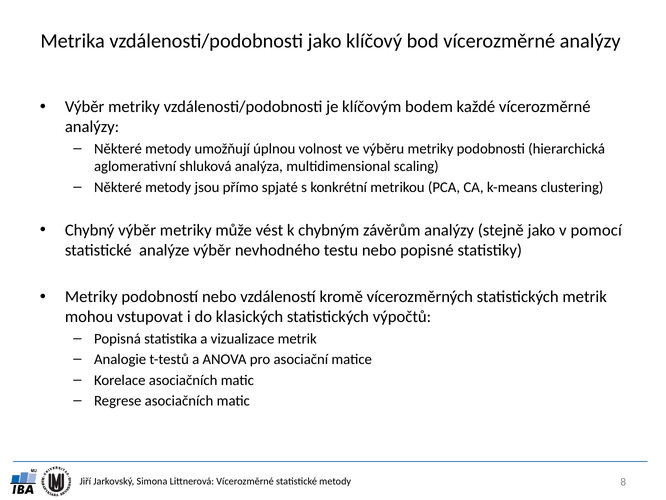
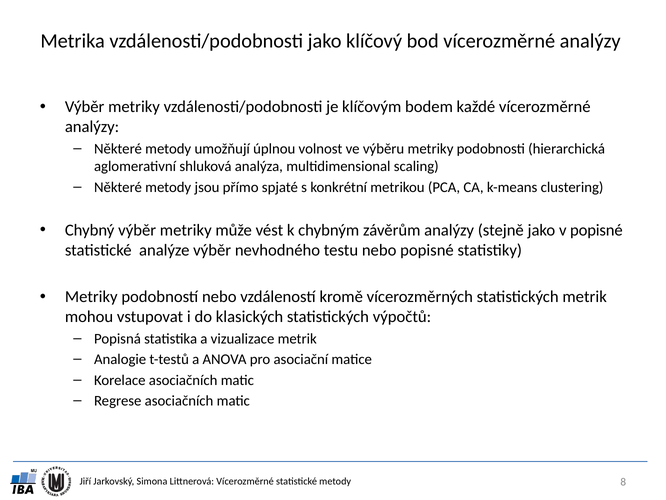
v pomocí: pomocí -> popisné (596, 230)
